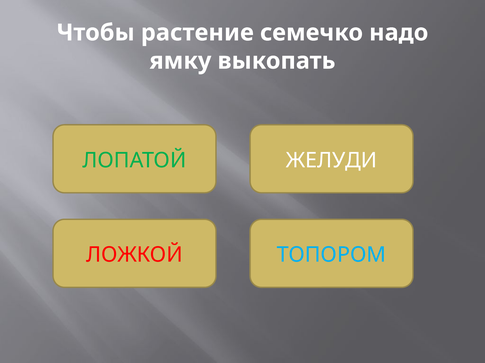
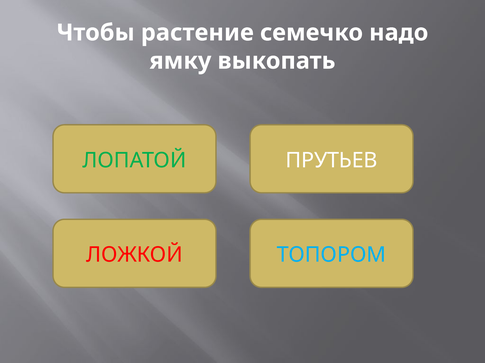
ЖЕЛУДИ: ЖЕЛУДИ -> ПРУТЬЕВ (332, 161)
